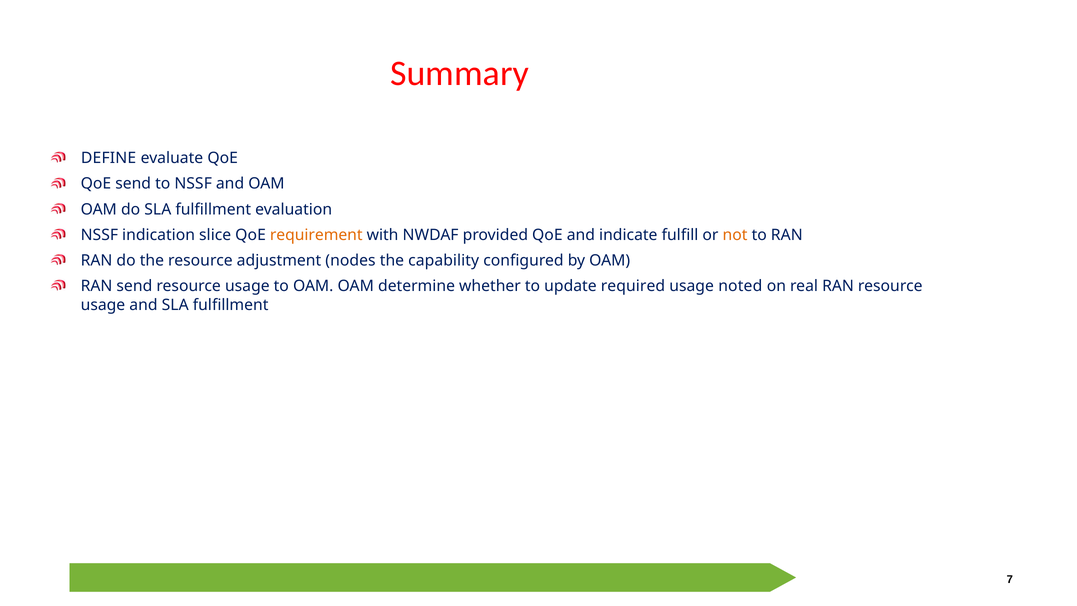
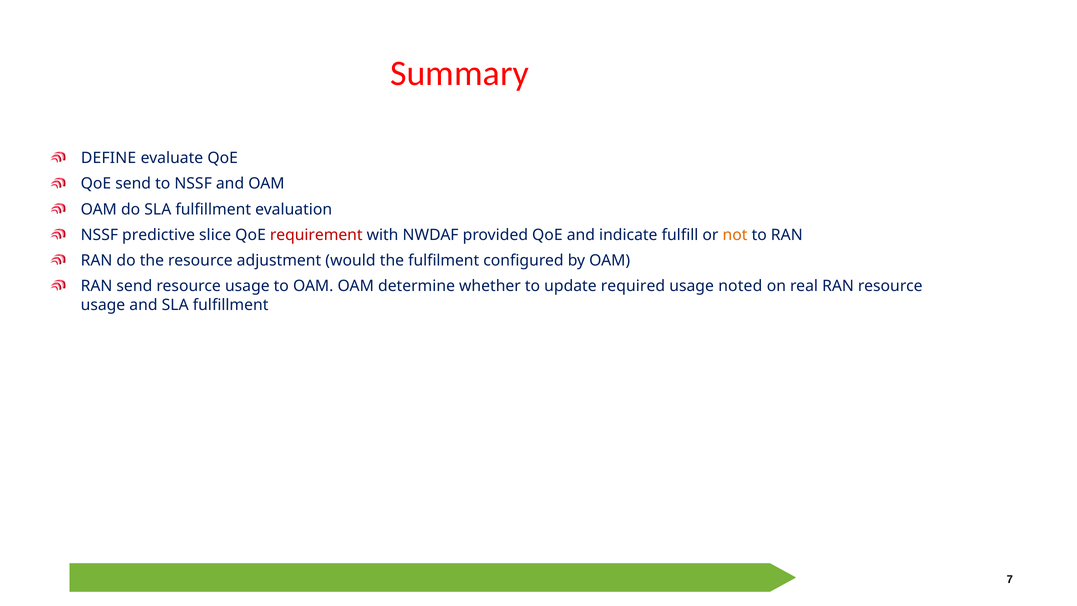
indication: indication -> predictive (159, 235)
requirement colour: orange -> red (316, 235)
nodes: nodes -> would (350, 260)
capability: capability -> fulfilment (444, 260)
